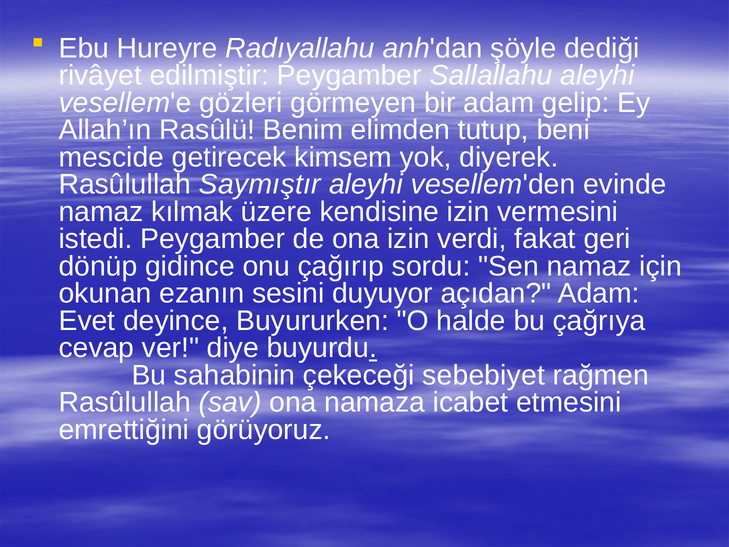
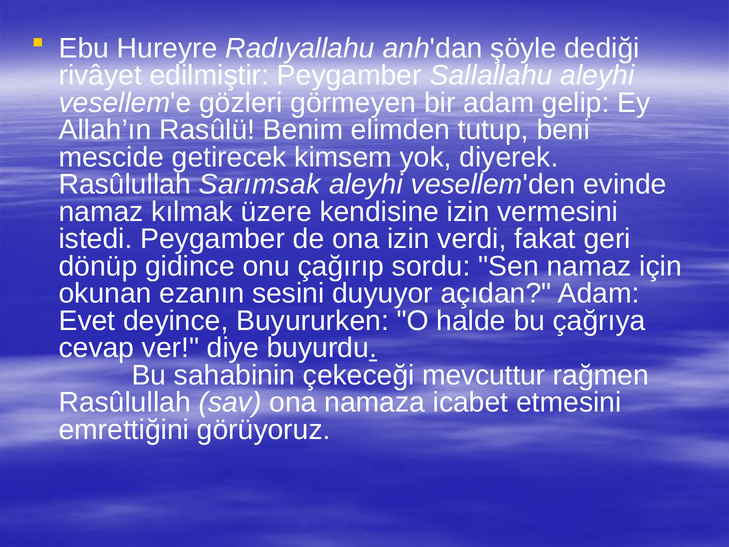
Saymıştır: Saymıştır -> Sarımsak (260, 185)
sebebiyet: sebebiyet -> mevcuttur (484, 375)
